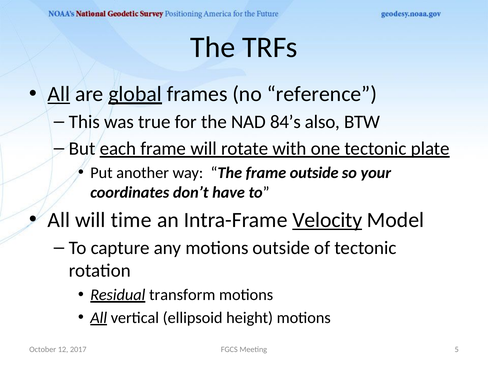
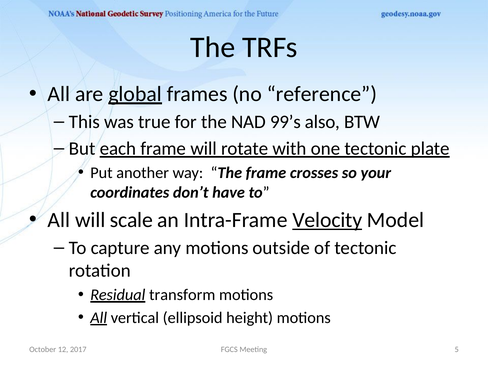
All underline: present -> none (59, 94)
84’s: 84’s -> 99’s (285, 122)
frame outside: outside -> crosses (314, 173)
time: time -> scale (131, 220)
